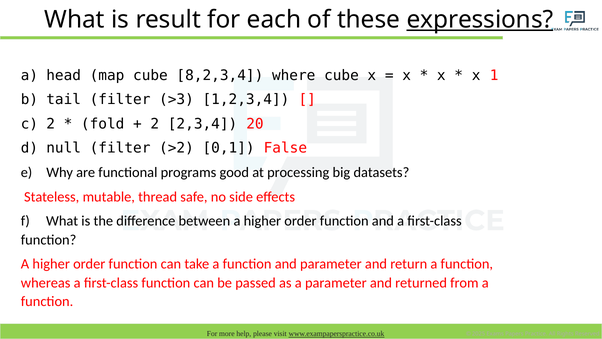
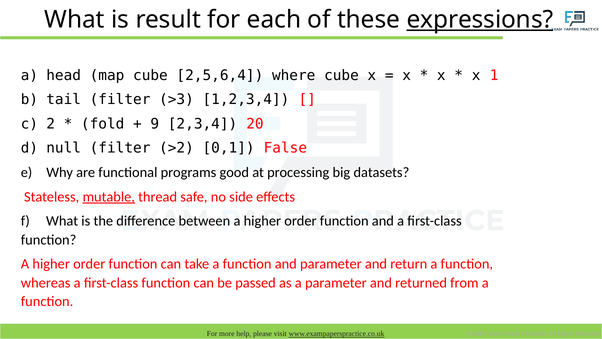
8,2,3,4: 8,2,3,4 -> 2,5,6,4 (220, 75)
2: 2 -> 9 (155, 124)
mutable underline: none -> present (109, 197)
